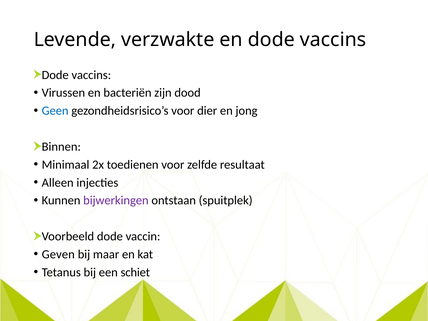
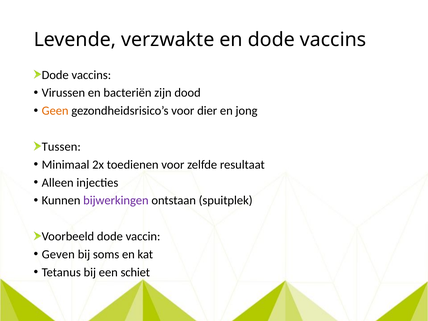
Geen colour: blue -> orange (55, 111)
Binnen: Binnen -> Tussen (61, 147)
maar: maar -> soms (106, 254)
